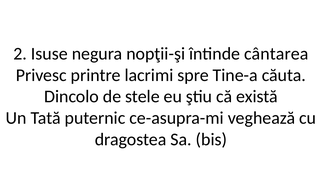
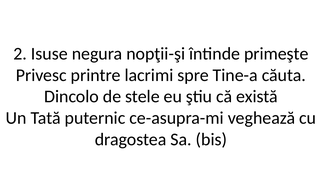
cântarea: cântarea -> primeşte (276, 54)
